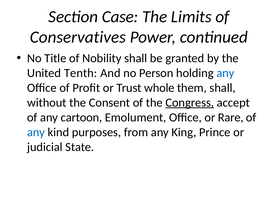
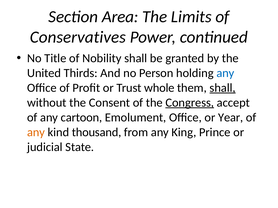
Case: Case -> Area (120, 17)
Tenth: Tenth -> Thirds (81, 73)
shall underline: none -> present (223, 88)
Rare: Rare -> Year (231, 118)
any colour: blue -> orange (36, 132)
purposes: purposes -> thousand (97, 132)
